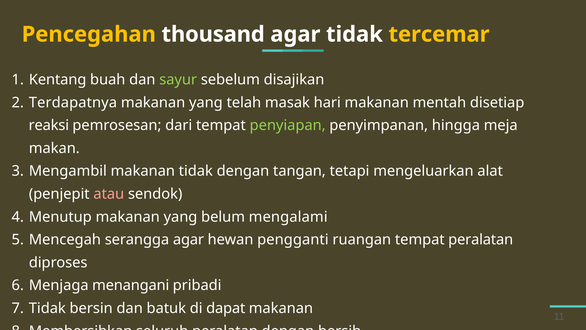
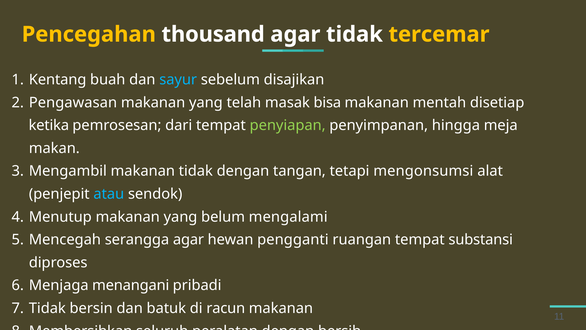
sayur colour: light green -> light blue (178, 80)
Terdapatnya: Terdapatnya -> Pengawasan (73, 102)
hari: hari -> bisa (327, 102)
reaksi: reaksi -> ketika (49, 125)
mengeluarkan: mengeluarkan -> mengonsumsi (423, 171)
atau colour: pink -> light blue (109, 194)
tempat peralatan: peralatan -> substansi (481, 239)
dapat: dapat -> racun (226, 308)
